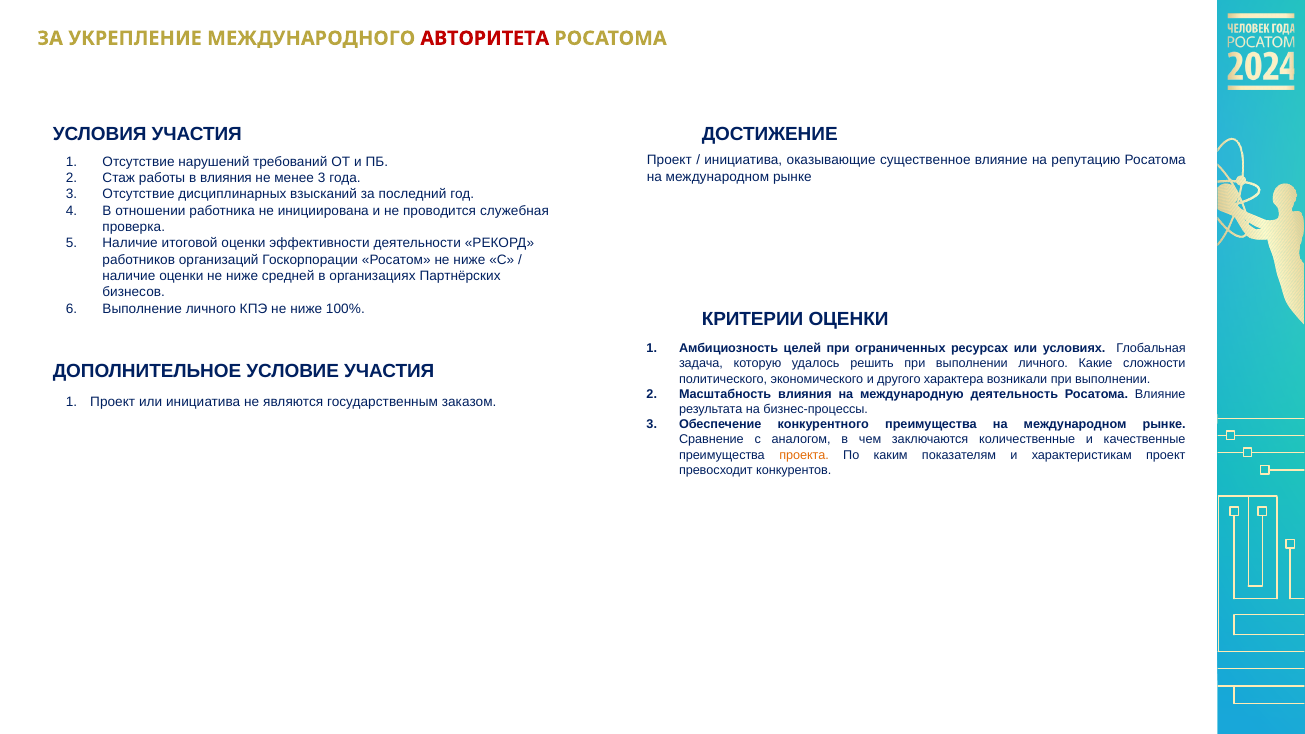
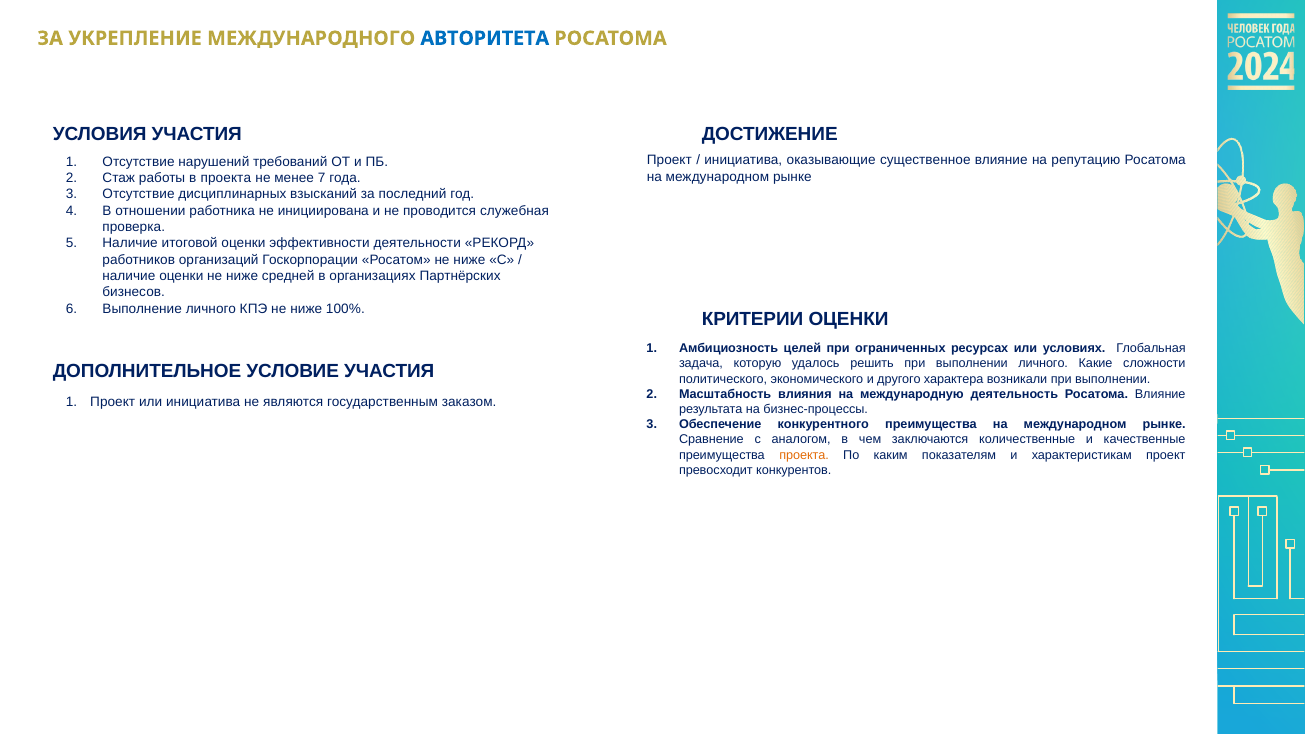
АВТОРИТЕТА colour: red -> blue (485, 38)
в влияния: влияния -> проекта (226, 178)
менее 3: 3 -> 7 (322, 178)
